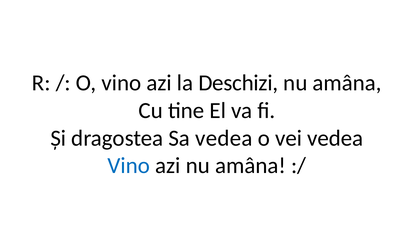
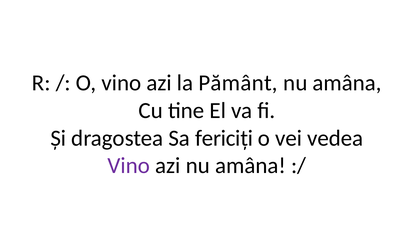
Deschizi: Deschizi -> Pământ (238, 83)
Sa vedea: vedea -> fericiți (224, 138)
Vino colour: blue -> purple (129, 166)
